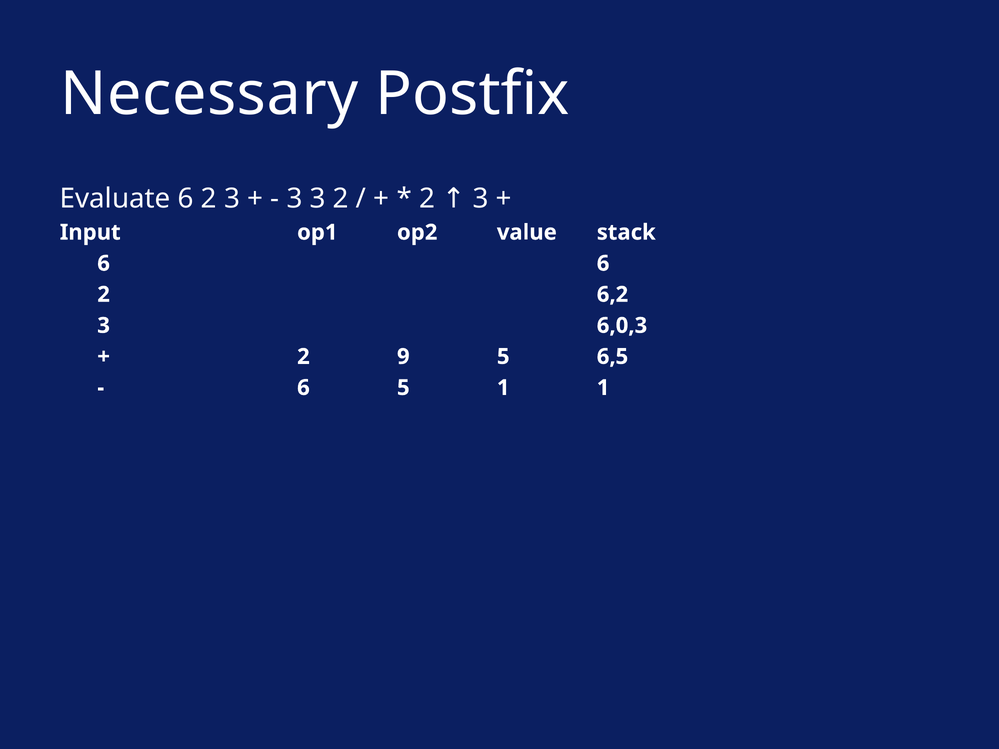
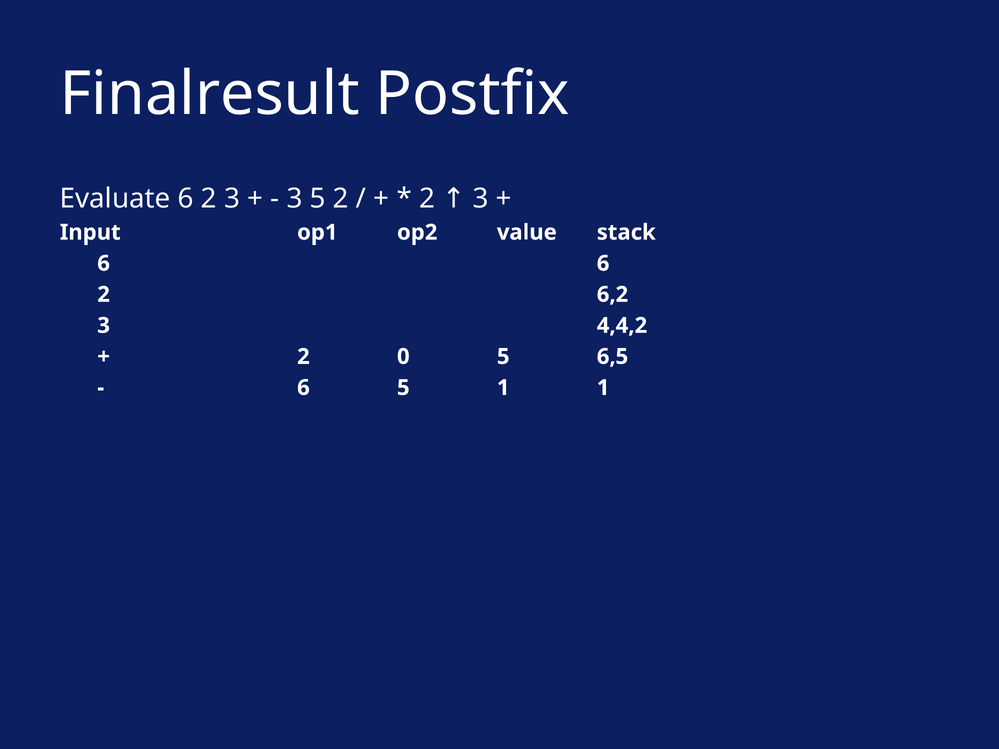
Necessary: Necessary -> Finalresult (210, 94)
3 3: 3 -> 5 (318, 198)
6,0,3: 6,0,3 -> 4,4,2 (622, 326)
9: 9 -> 0 (403, 357)
